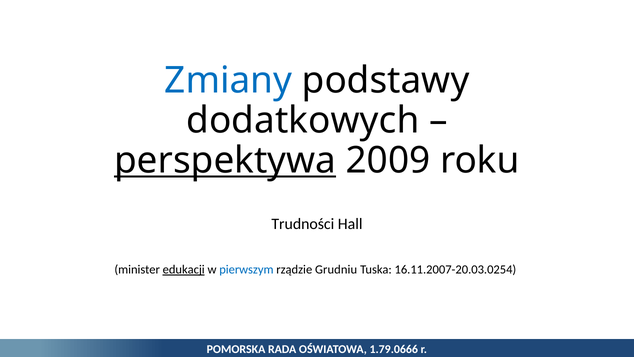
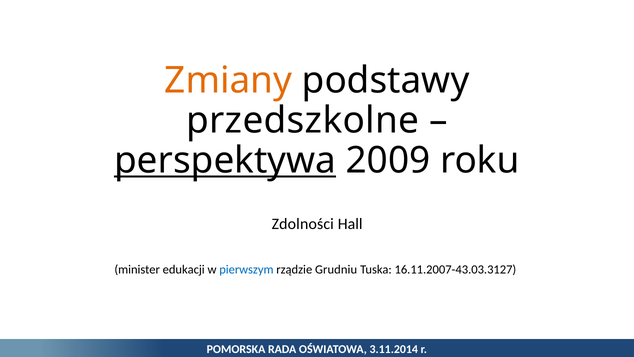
Zmiany colour: blue -> orange (228, 80)
dodatkowych: dodatkowych -> przedszkolne (303, 120)
Trudności: Trudności -> Zdolności (303, 224)
edukacji underline: present -> none (184, 269)
16.11.2007-20.03.0254: 16.11.2007-20.03.0254 -> 16.11.2007-43.03.3127 (455, 269)
1.79.0666: 1.79.0666 -> 3.11.2014 (394, 349)
